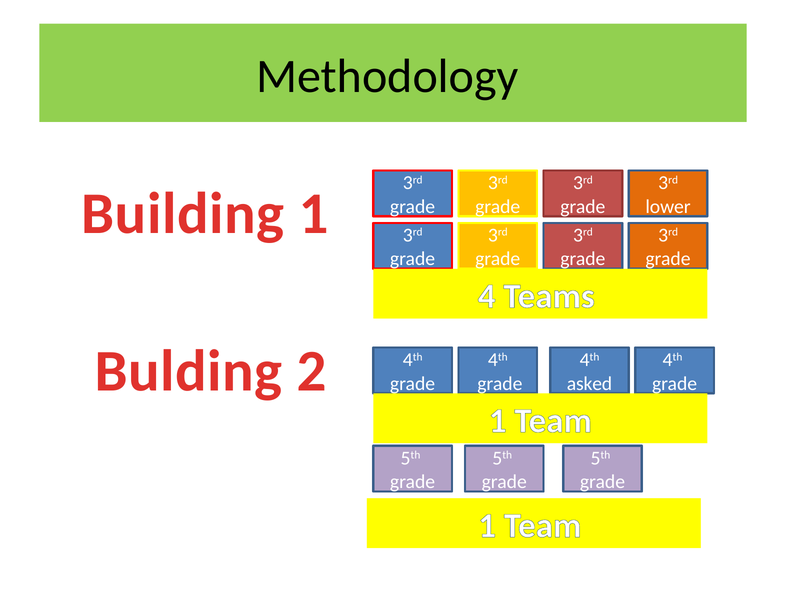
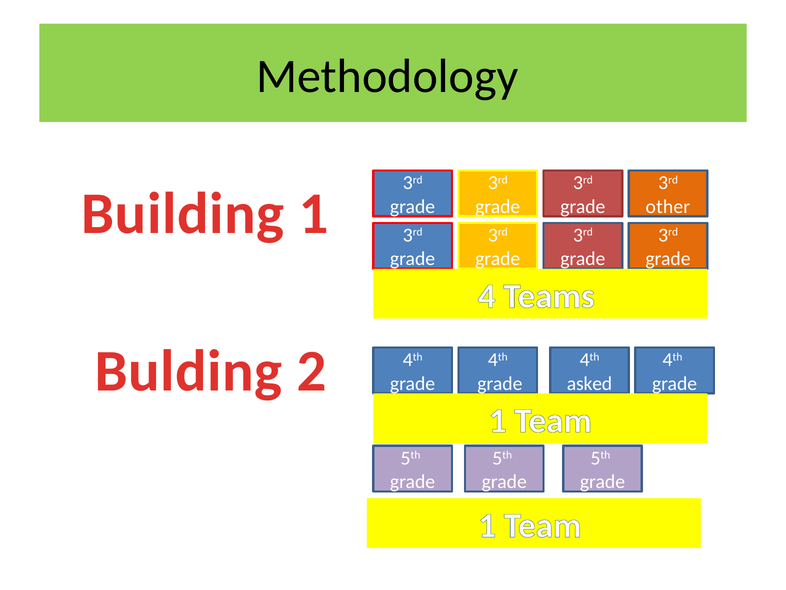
lower: lower -> other (668, 206)
